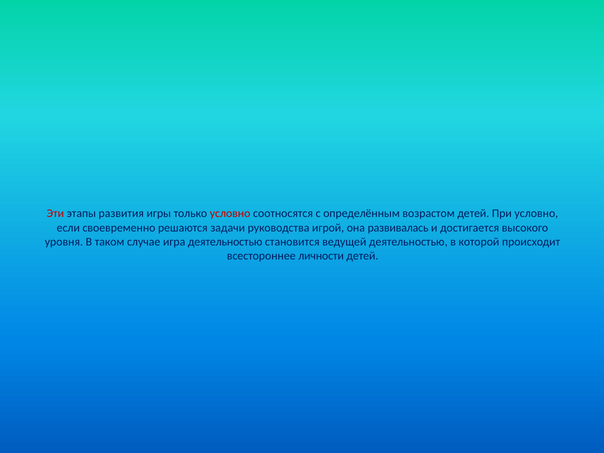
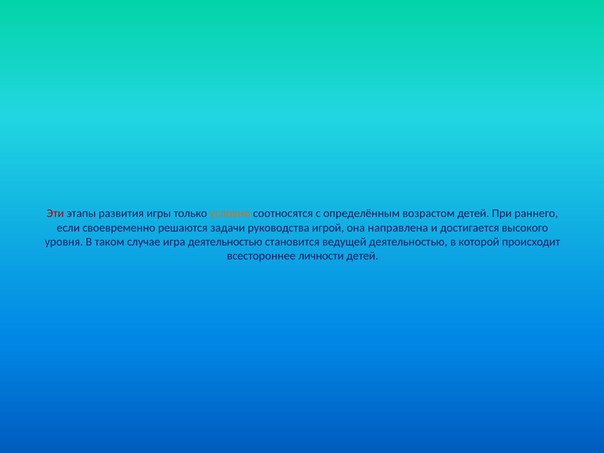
условно colour: red -> orange (230, 214)
При условно: условно -> раннего (536, 214)
развивалась: развивалась -> направлена (398, 228)
